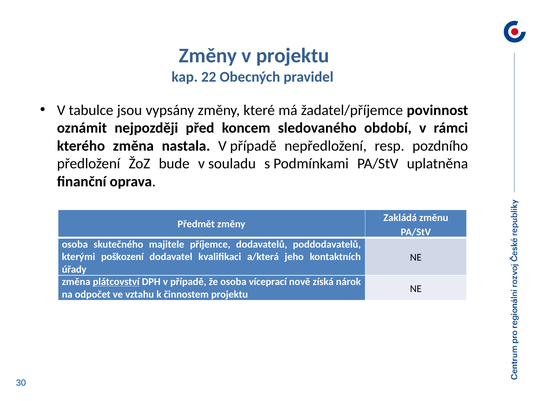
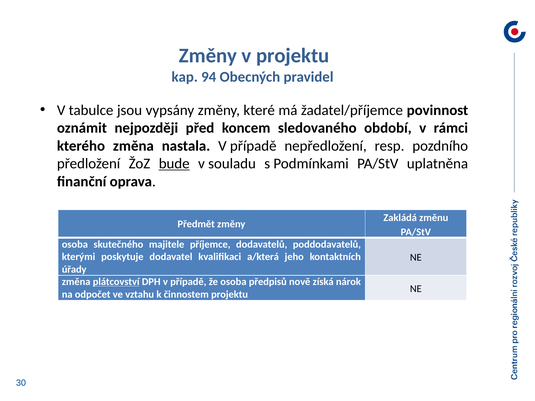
22: 22 -> 94 (209, 77)
bude underline: none -> present (174, 164)
poškození: poškození -> poskytuje (122, 257)
víceprací: víceprací -> předpisů (268, 282)
